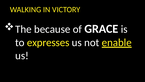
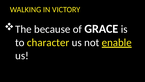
expresses: expresses -> character (48, 42)
